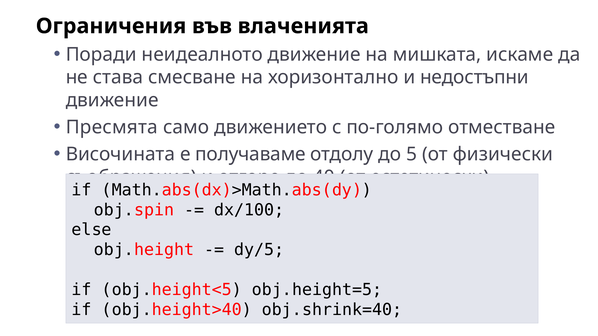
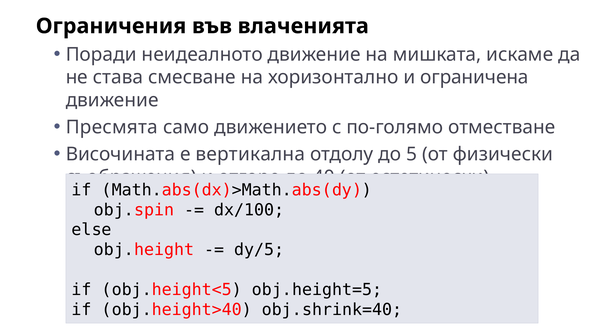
недостъпни: недостъпни -> ограничена (474, 77)
получаваме: получаваме -> вертикална (250, 154)
